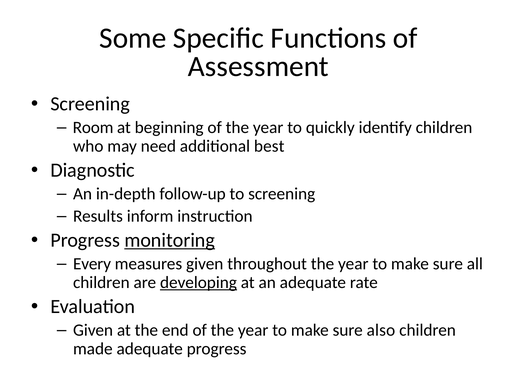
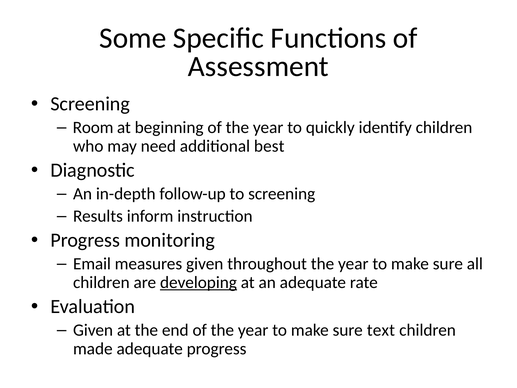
monitoring underline: present -> none (170, 240)
Every: Every -> Email (92, 264)
also: also -> text (381, 330)
